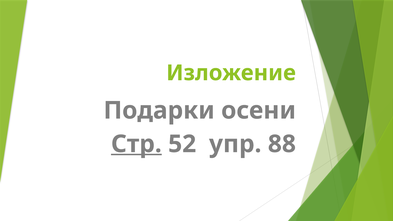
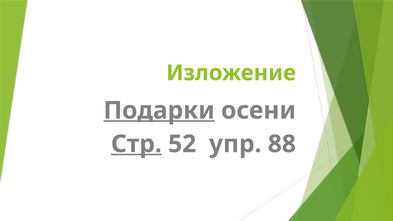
Подарки underline: none -> present (159, 111)
